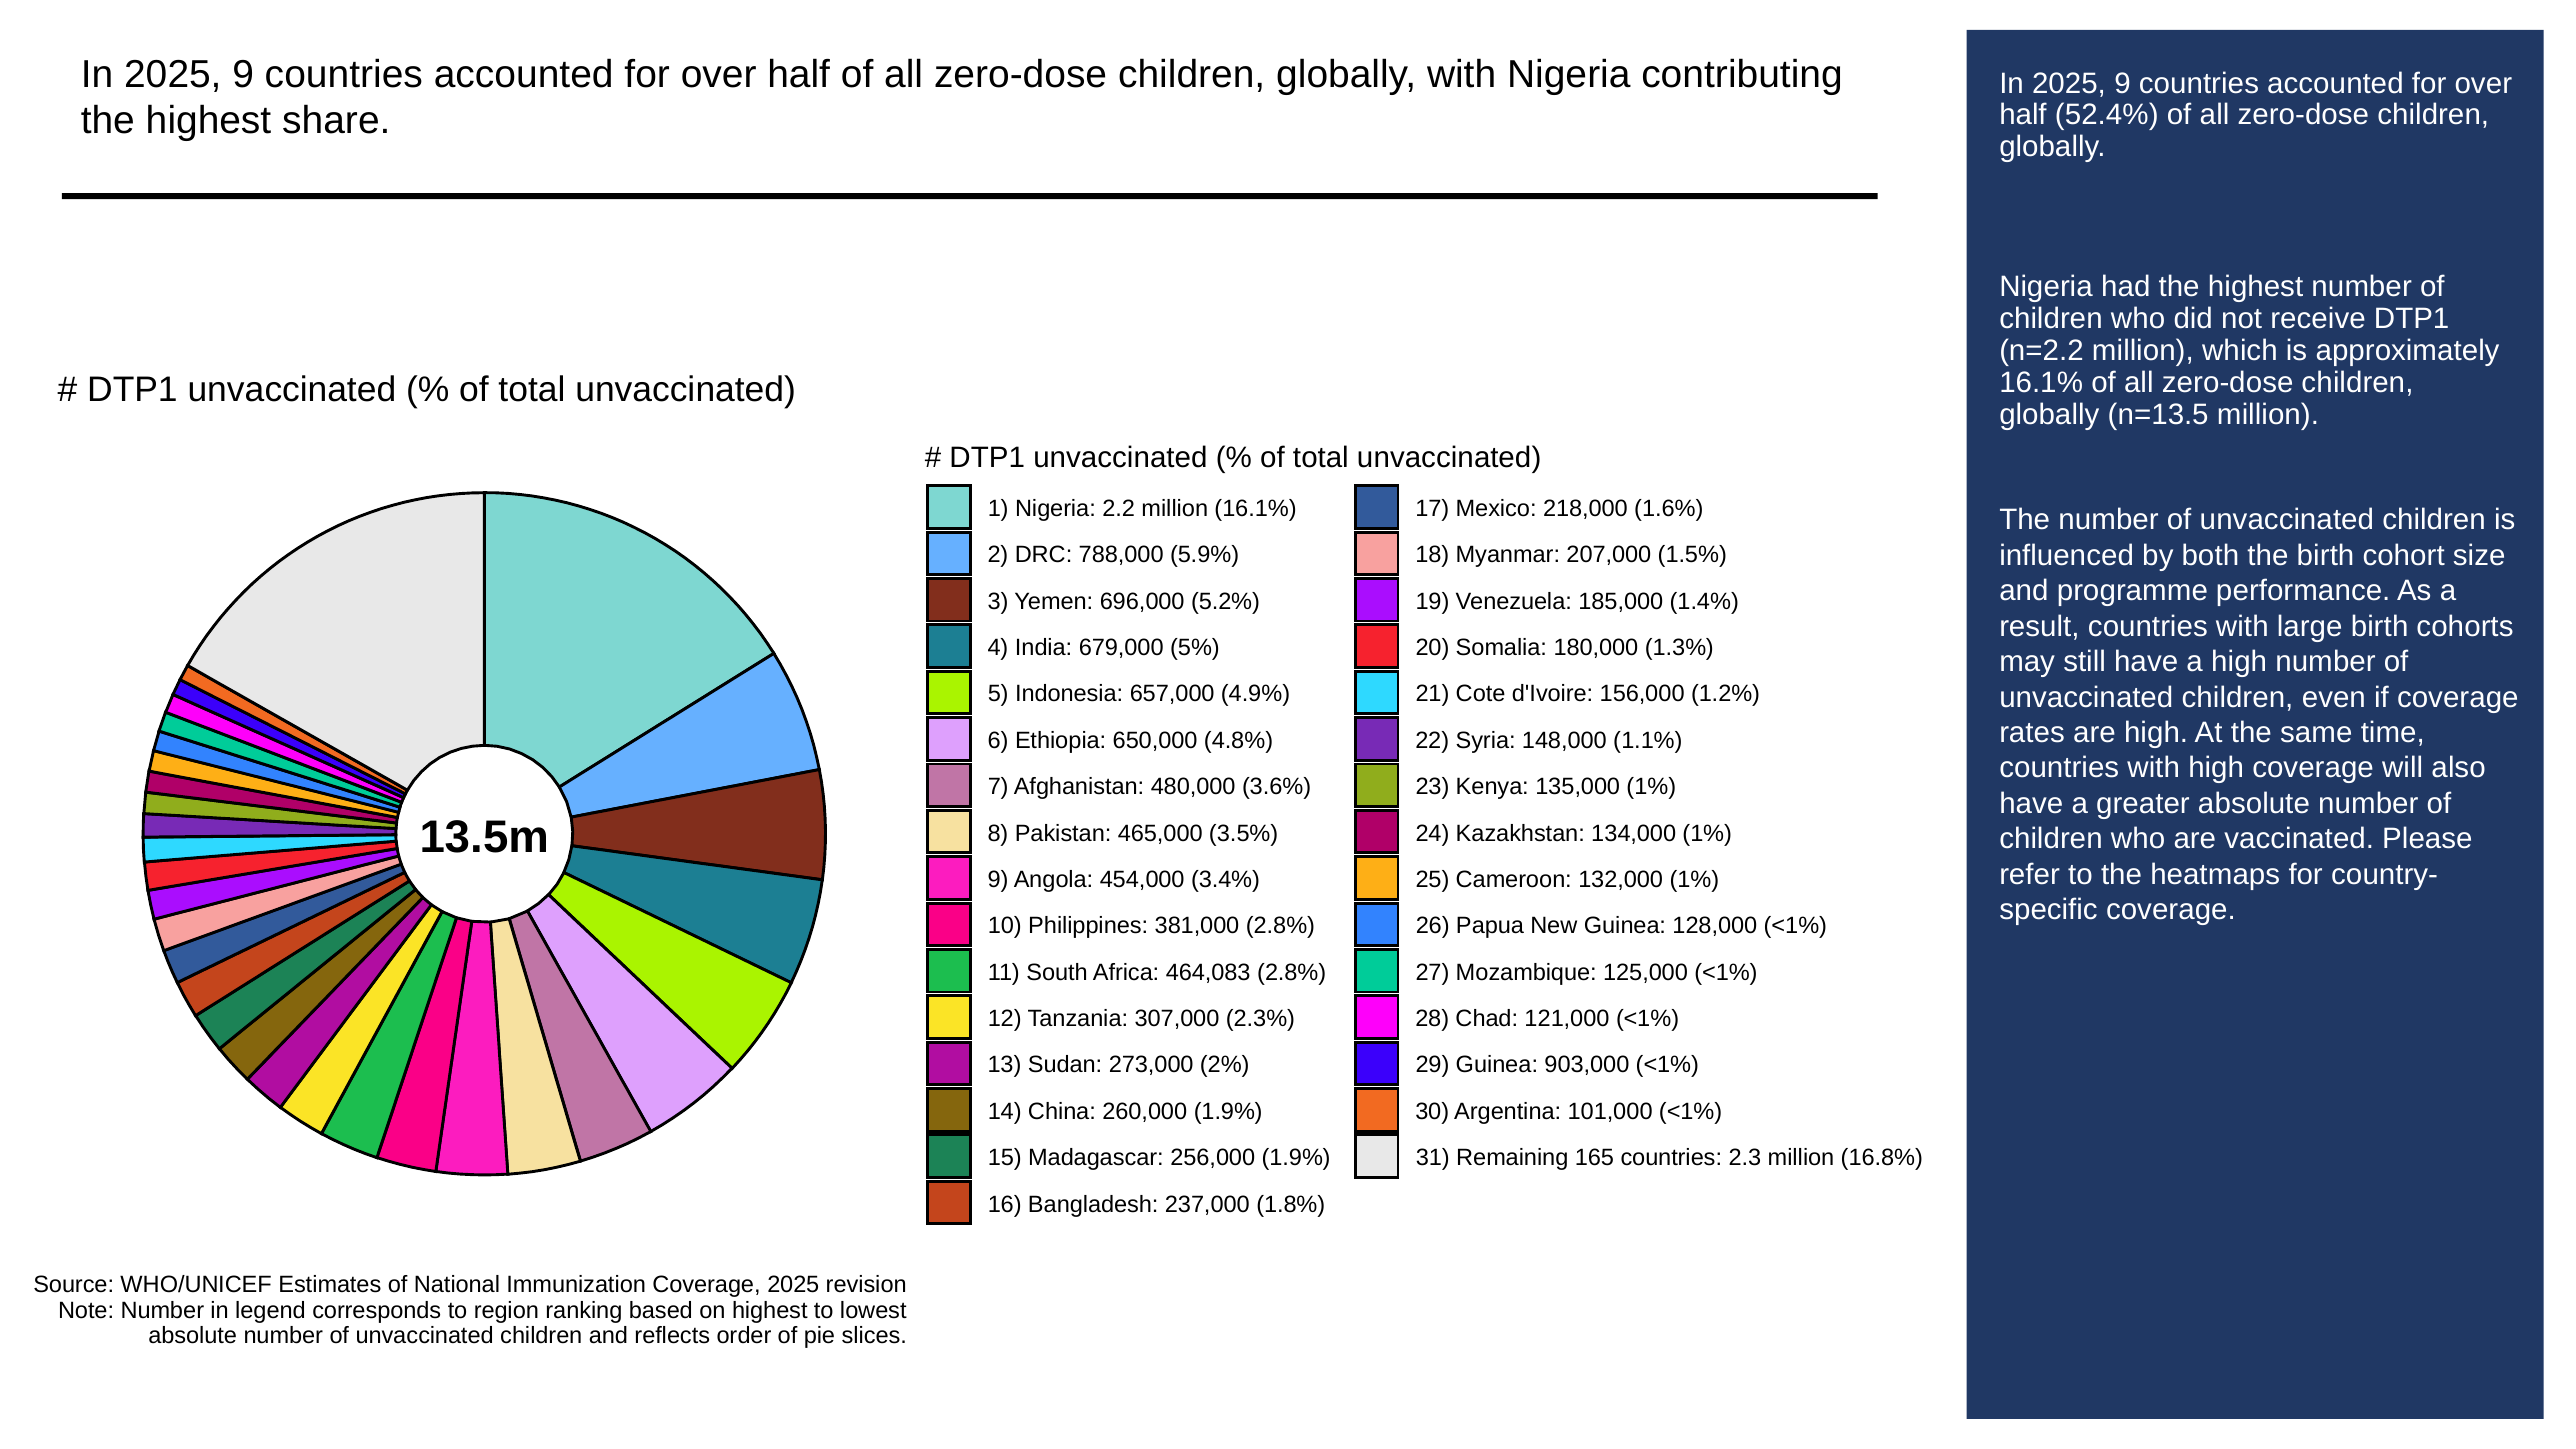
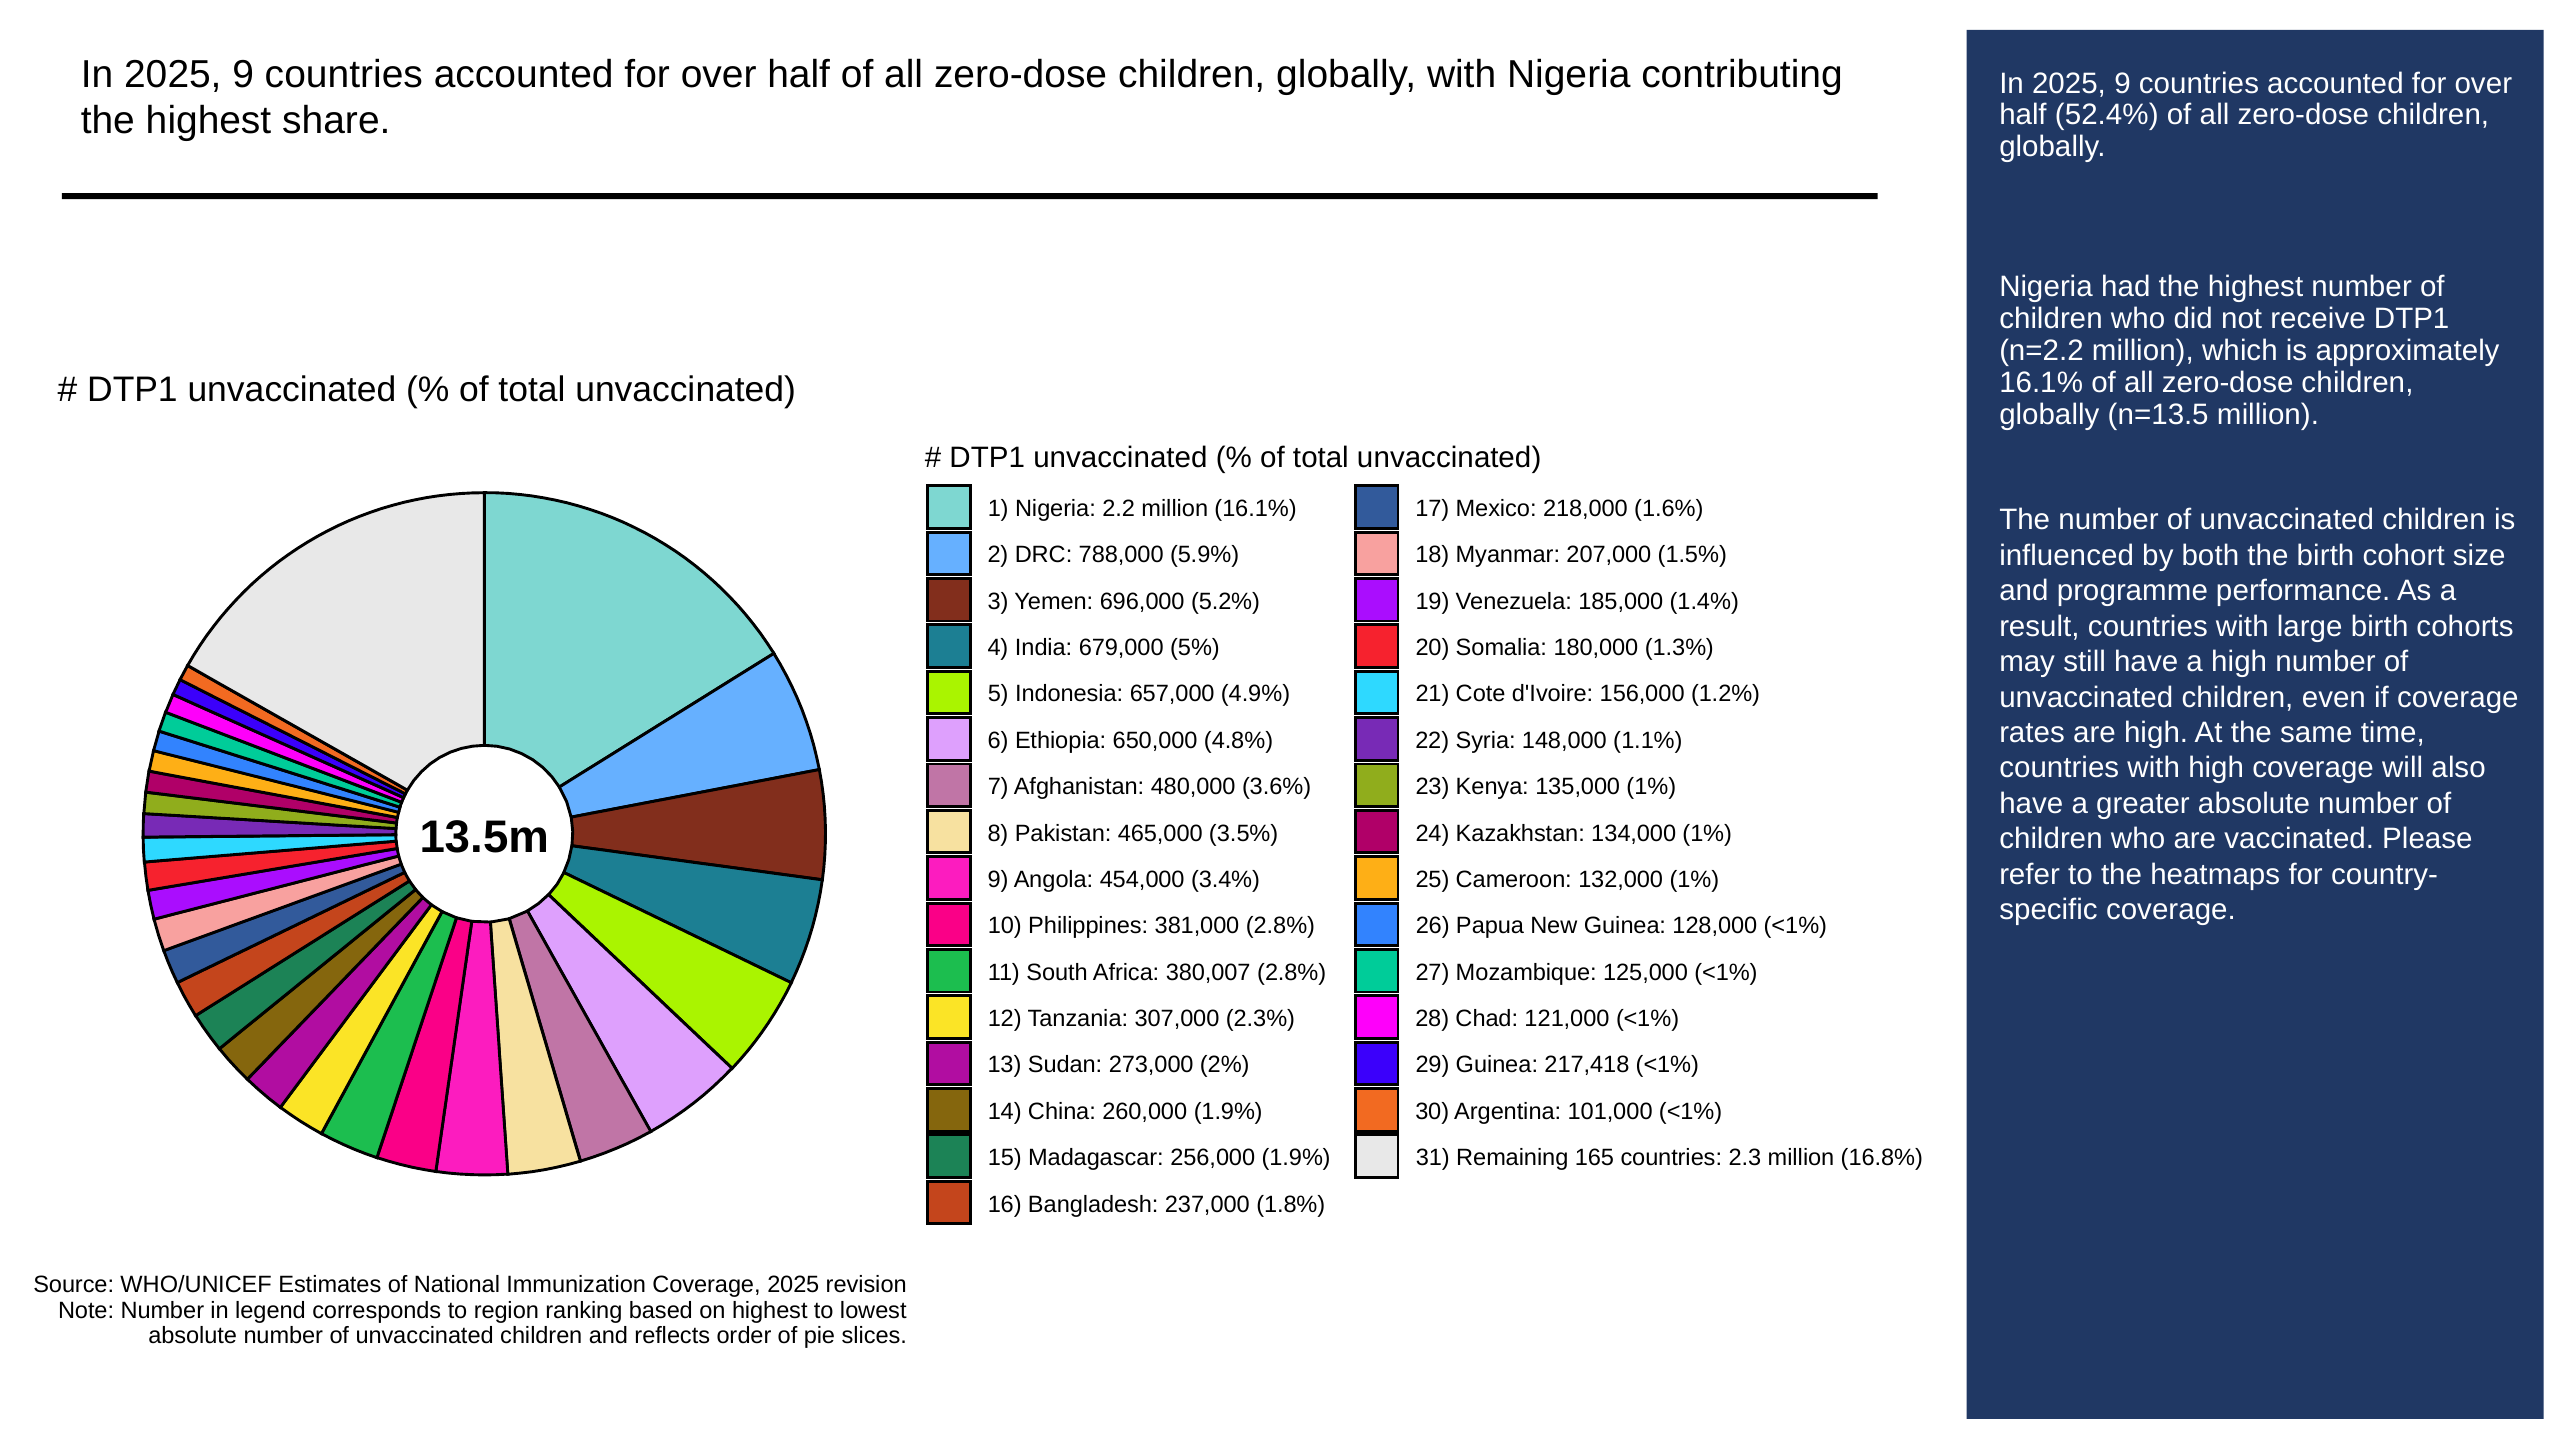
464,083: 464,083 -> 380,007 (1208, 972)
903,000: 903,000 -> 217,418 (1587, 1065)
